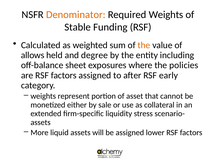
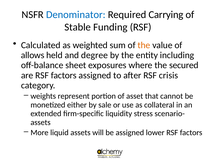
Denominator colour: orange -> blue (76, 15)
Required Weights: Weights -> Carrying (166, 15)
policies: policies -> secured (184, 65)
early: early -> crisis (169, 75)
